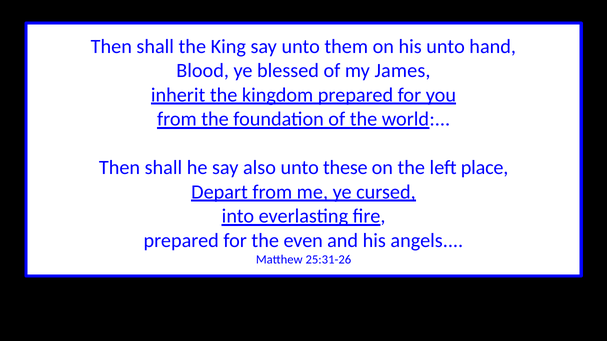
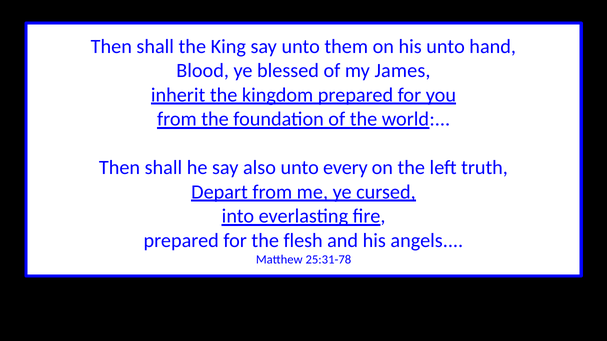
these: these -> every (345, 168)
place: place -> truth (485, 168)
even: even -> flesh (303, 241)
25:31-26: 25:31-26 -> 25:31-78 (328, 260)
